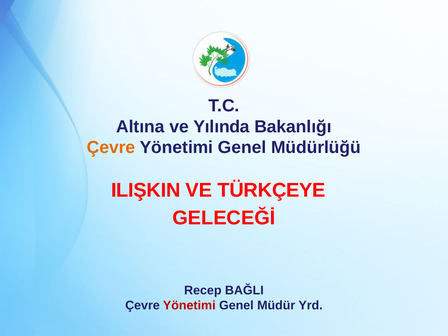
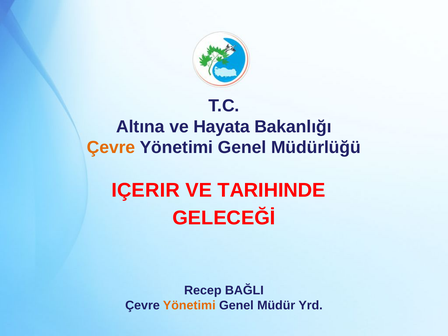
Yılında: Yılında -> Hayata (222, 127)
ILIŞKIN: ILIŞKIN -> IÇERIR (146, 190)
TÜRKÇEYE: TÜRKÇEYE -> TARIHINDE (271, 190)
Yönetimi colour: red -> orange (189, 305)
